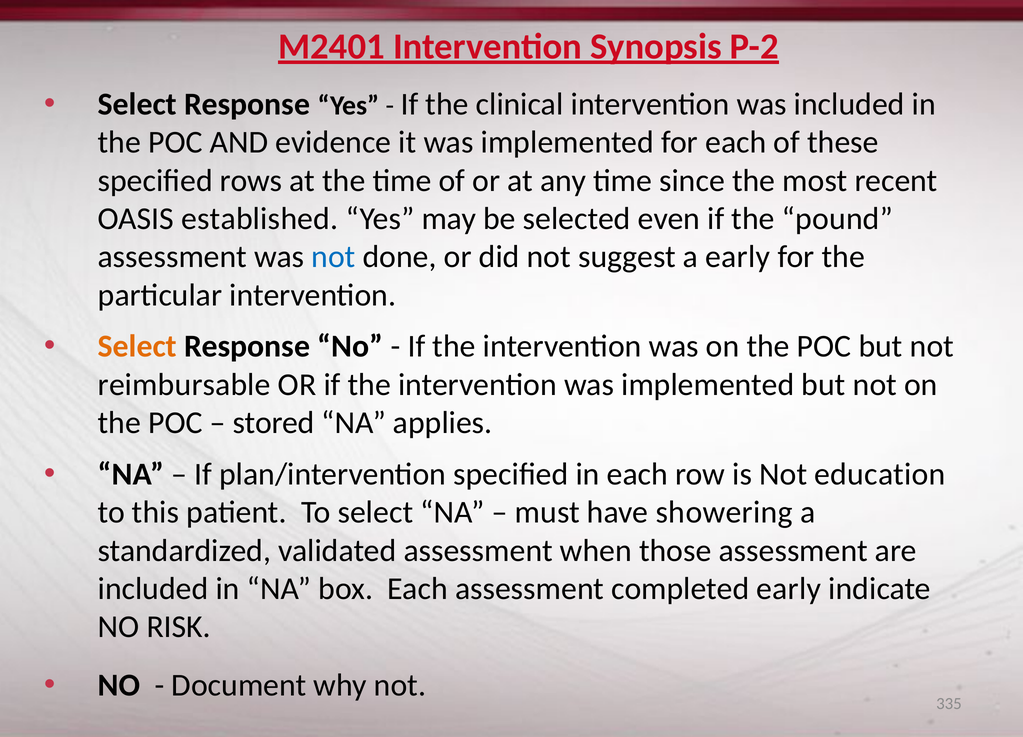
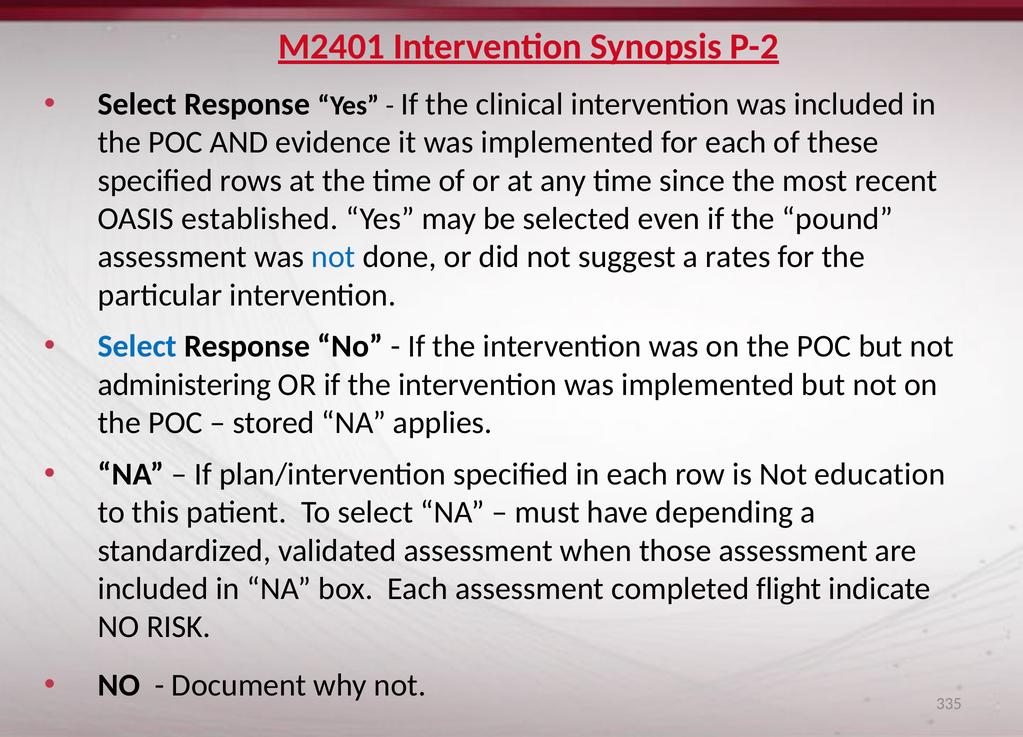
a early: early -> rates (738, 257)
Select colour: orange -> blue (137, 346)
reimbursable: reimbursable -> administering (184, 385)
showering: showering -> depending (724, 512)
completed early: early -> flight (789, 589)
